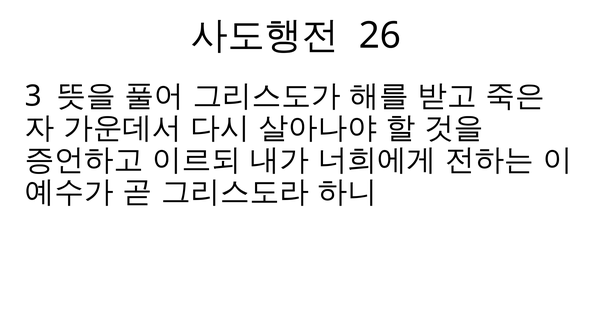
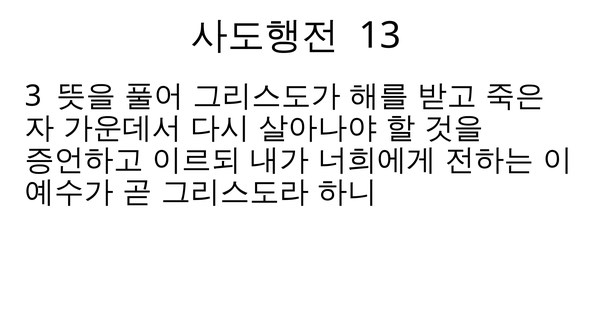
26: 26 -> 13 (380, 36)
